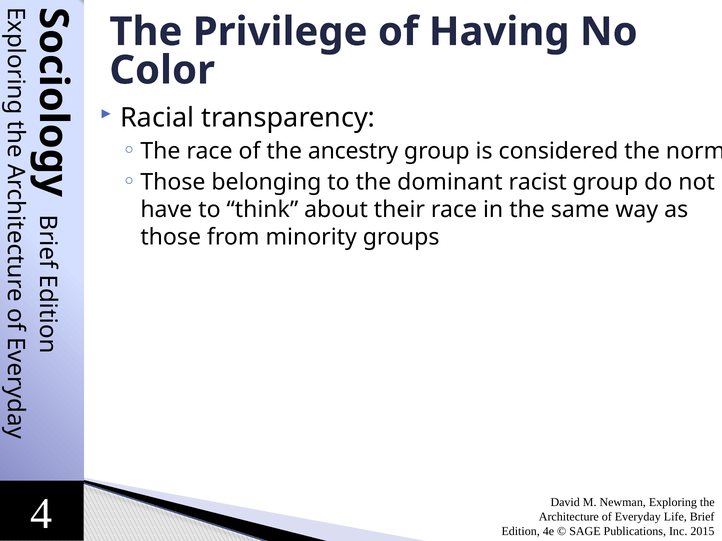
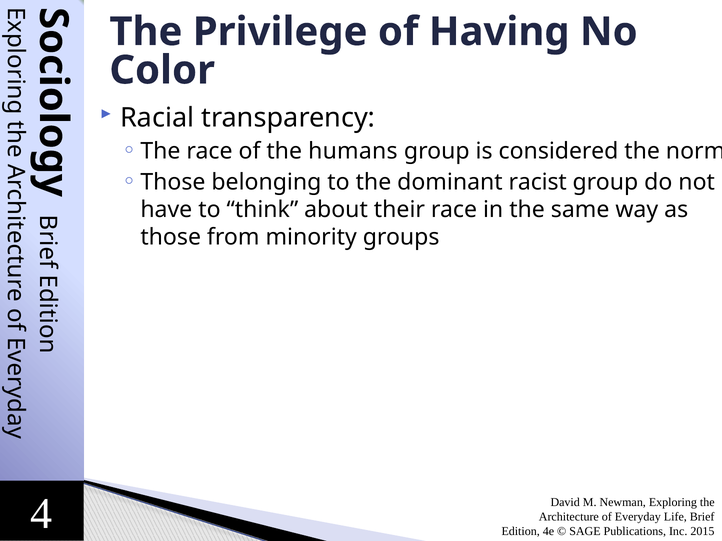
ancestry: ancestry -> humans (353, 151)
